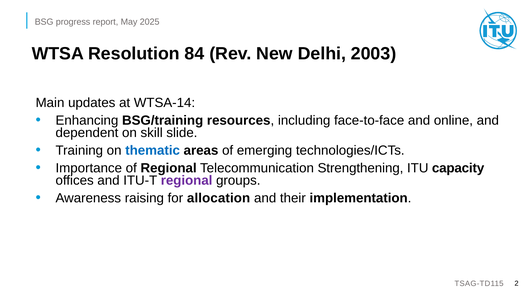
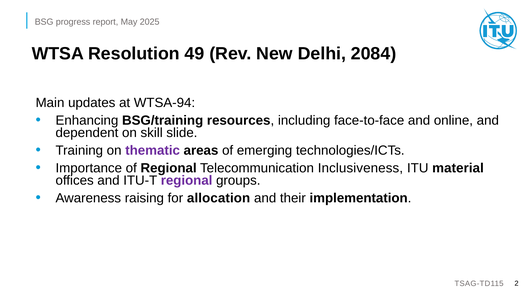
84: 84 -> 49 (194, 54)
2003: 2003 -> 2084 (374, 54)
WTSA-14: WTSA-14 -> WTSA-94 (165, 103)
thematic colour: blue -> purple (153, 151)
Strengthening: Strengthening -> Inclusiveness (360, 168)
capacity: capacity -> material (458, 168)
